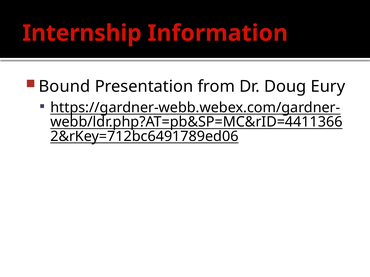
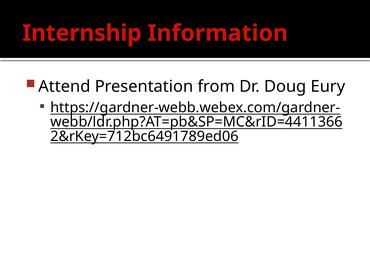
Bound: Bound -> Attend (64, 87)
